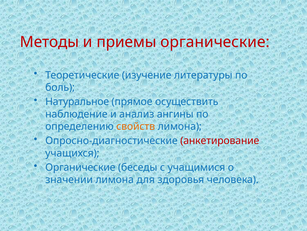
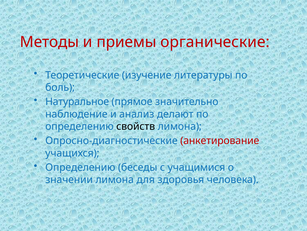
осуществить: осуществить -> значительно (187, 102)
ангины: ангины -> делают (175, 114)
свойств colour: orange -> black (136, 126)
Органические: Органические -> Определению (80, 167)
